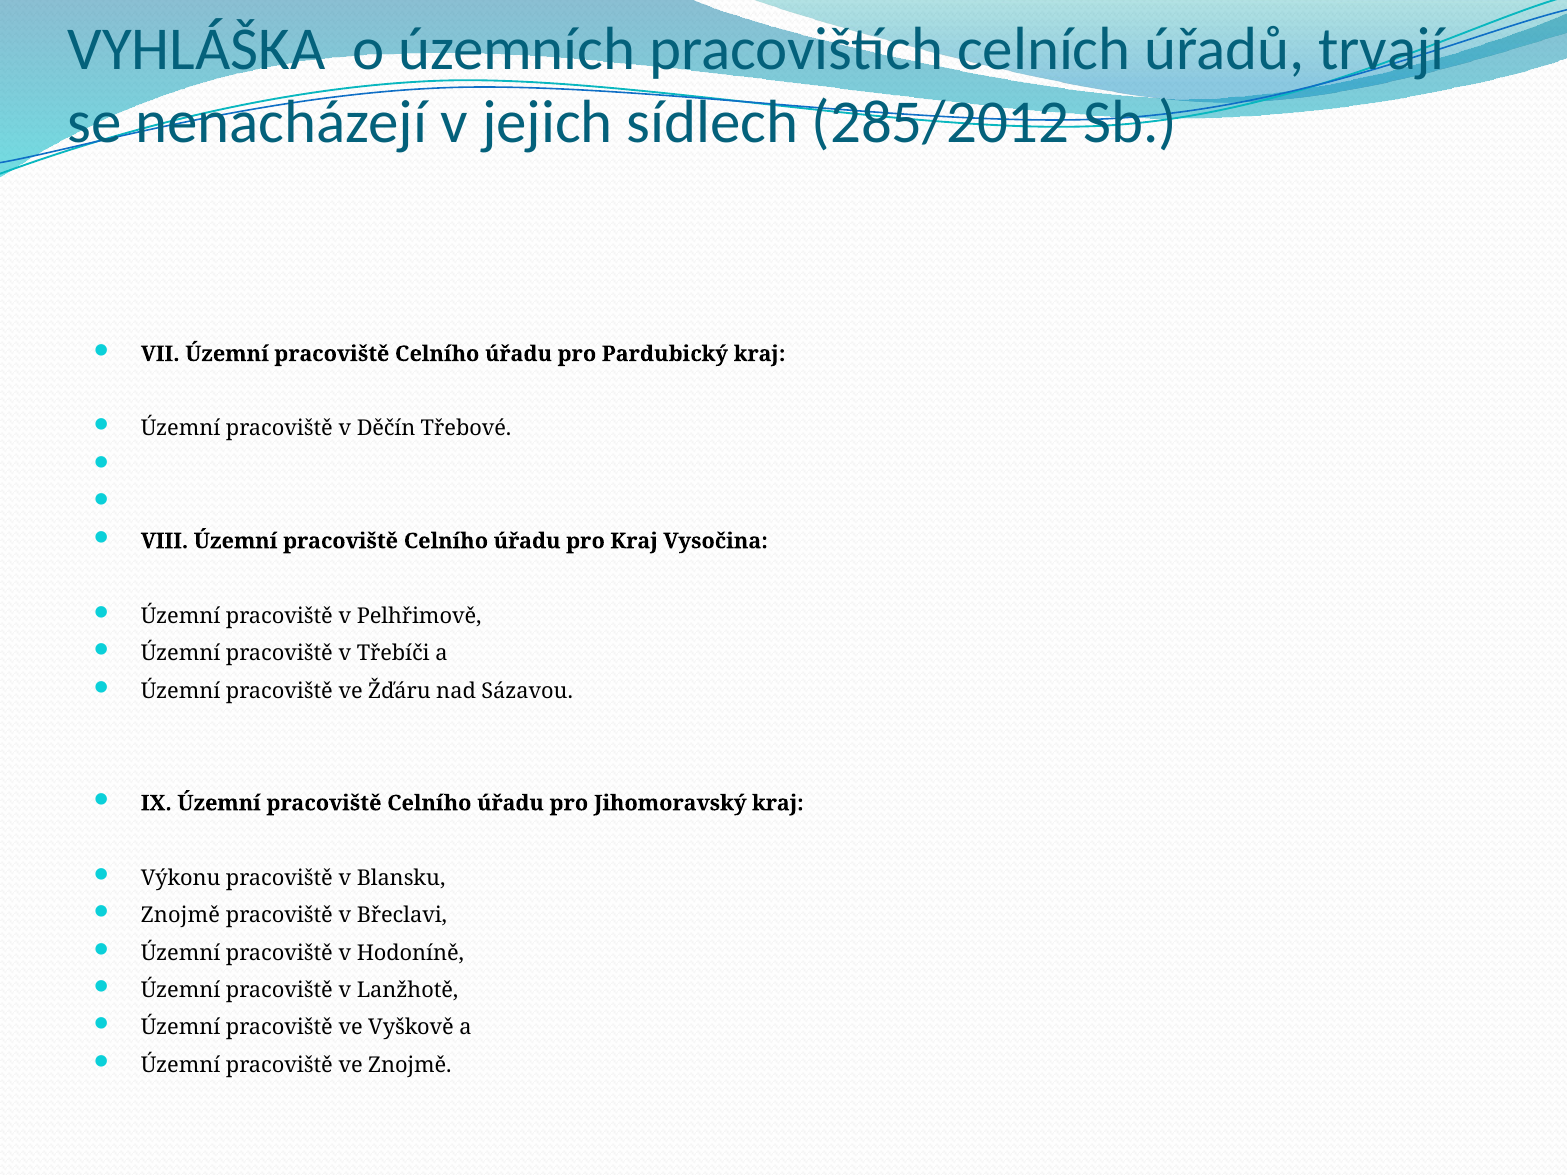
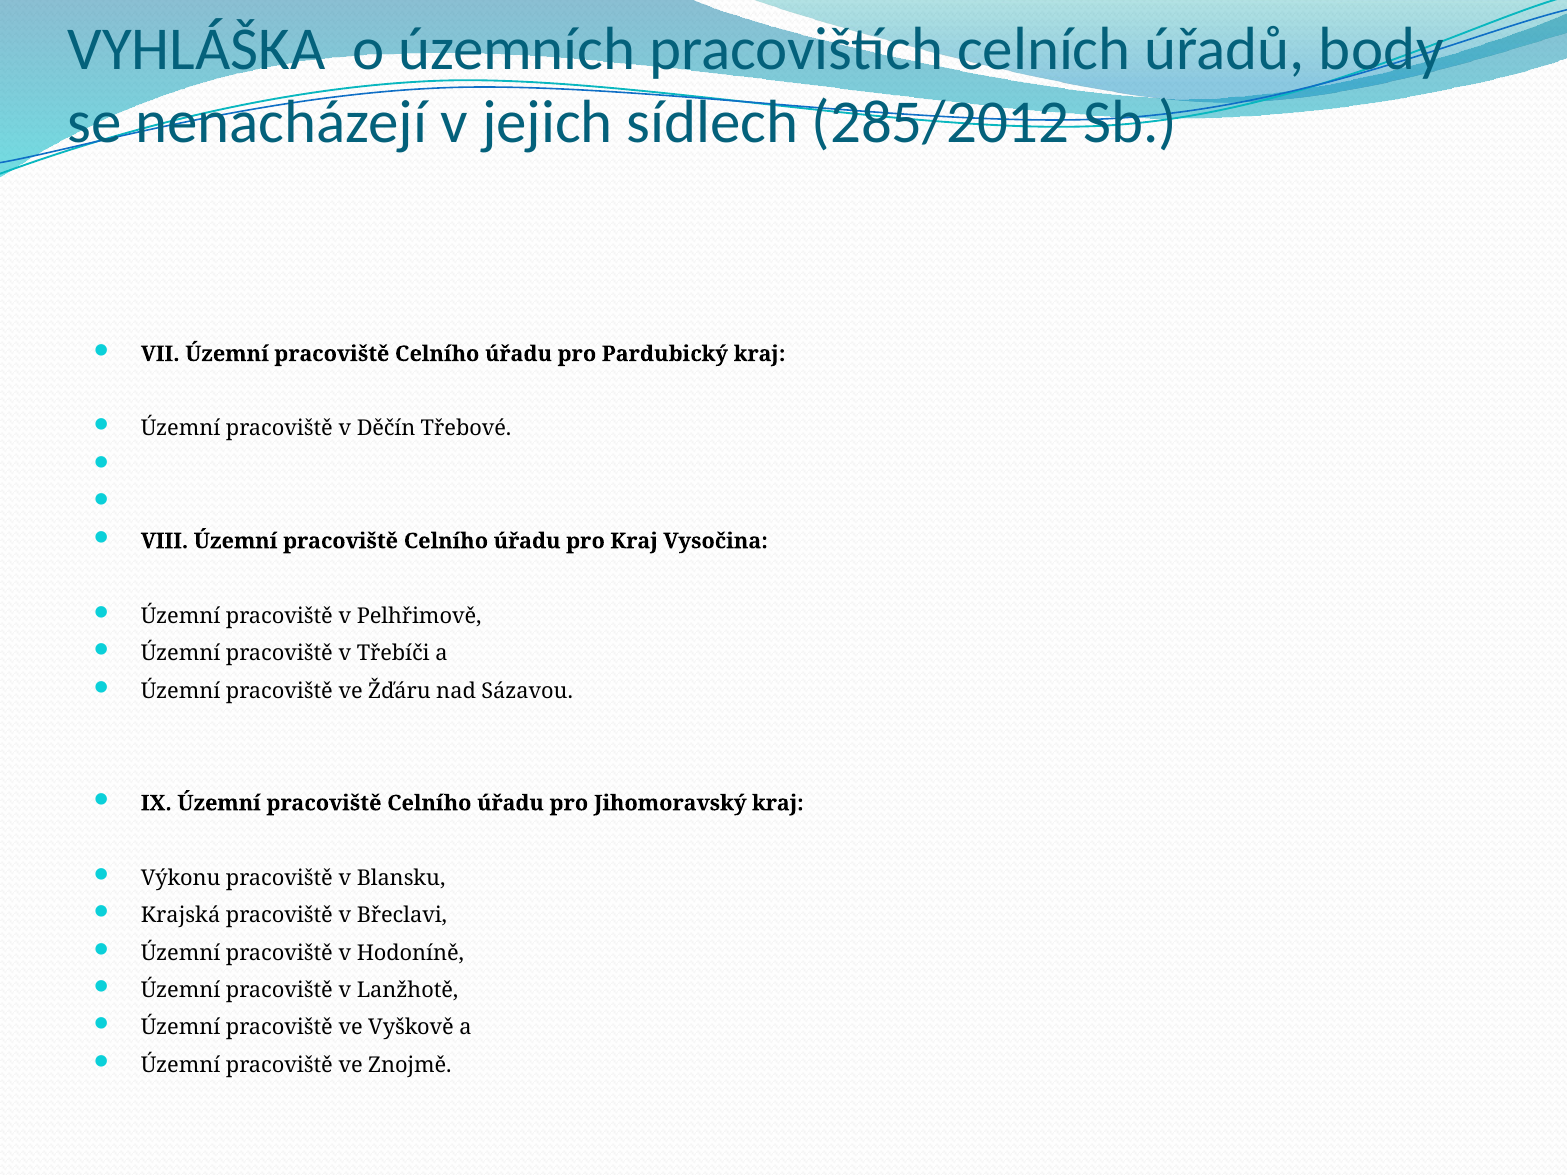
trvají: trvají -> body (1381, 49)
Znojmě: Znojmě -> Krajská (181, 916)
